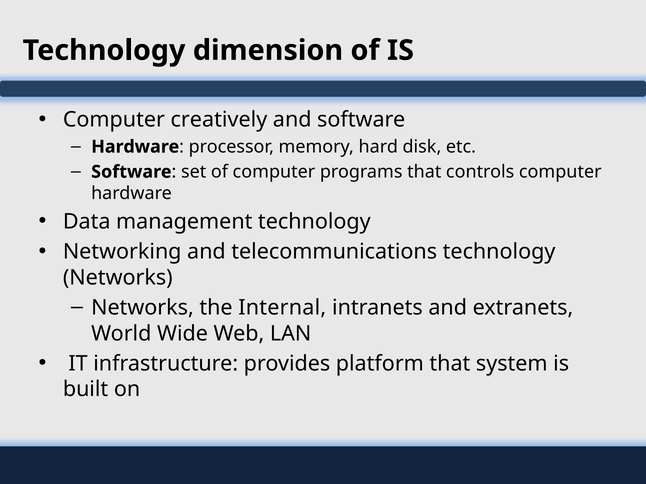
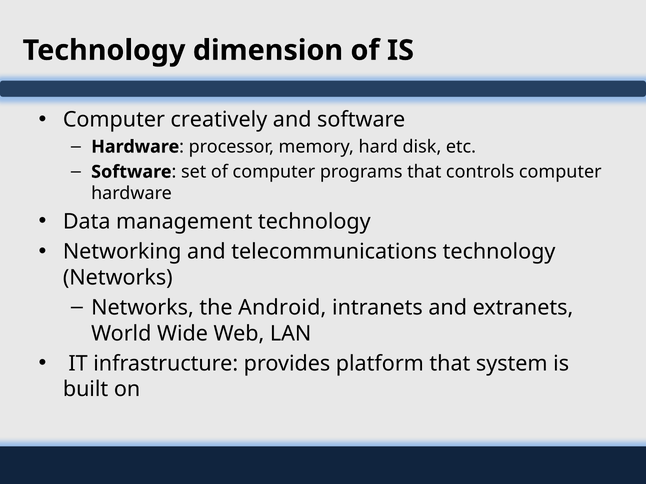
Internal: Internal -> Android (282, 308)
